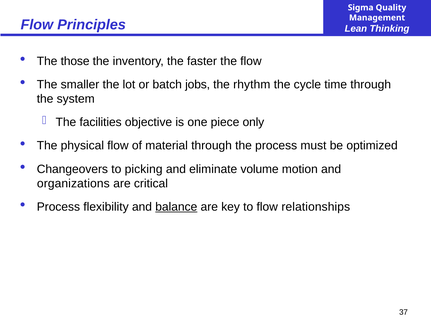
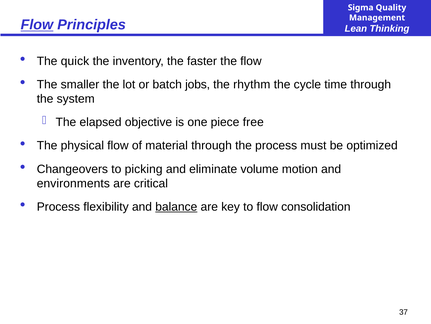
Flow underline: none -> present (37, 25)
those: those -> quick (75, 61)
facilities: facilities -> elapsed (101, 122)
only: only -> free (253, 122)
organizations: organizations -> environments (73, 183)
relationships: relationships -> consolidation (316, 206)
